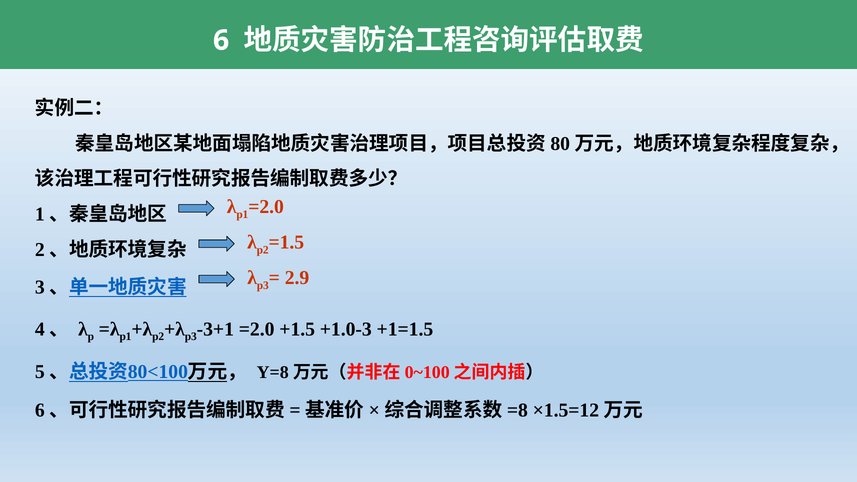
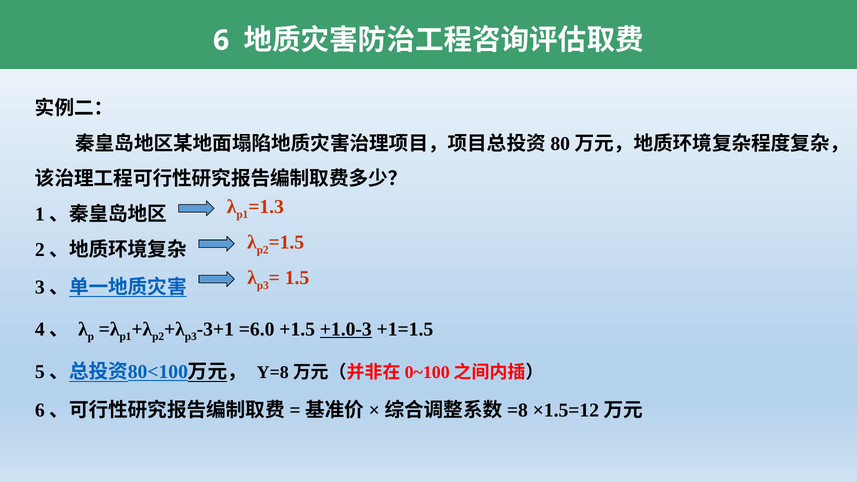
=2.0: =2.0 -> =1.3 (266, 207)
2.9: 2.9 -> 1.5 (297, 278)
=2.0: =2.0 -> =6.0 (257, 329)
+1.0-3 underline: none -> present (346, 329)
